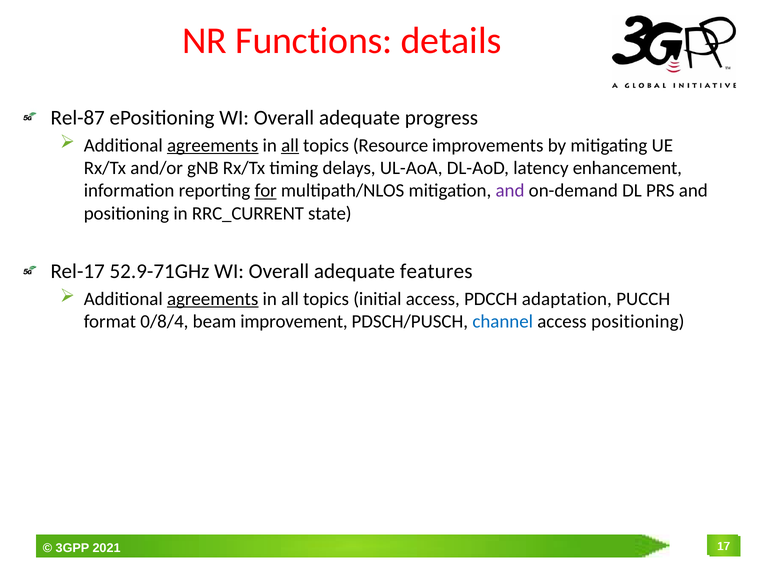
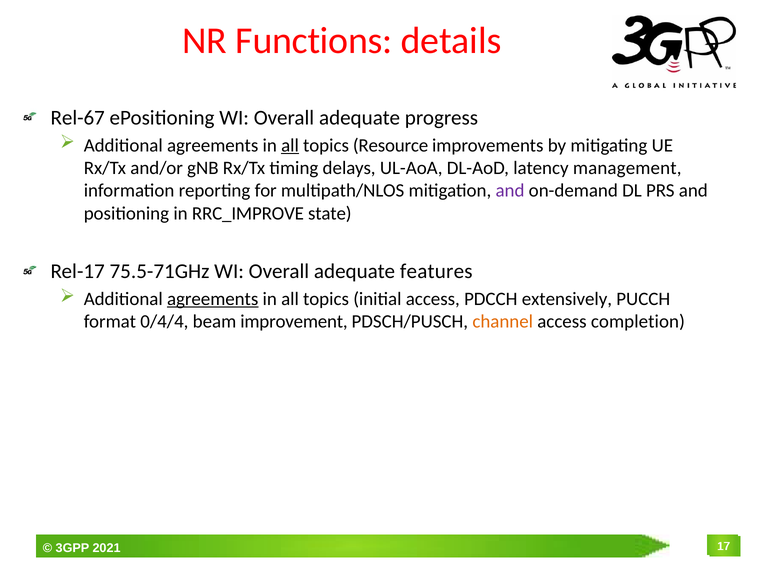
Rel-87: Rel-87 -> Rel-67 (78, 118)
agreements underline: present -> none (213, 145)
enhancement: enhancement -> management (627, 168)
for underline: present -> none (266, 191)
RRC_CURRENT: RRC_CURRENT -> RRC_IMPROVE (248, 214)
52.9-71GHz: 52.9-71GHz -> 75.5-71GHz (160, 271)
adaptation: adaptation -> extensively (567, 299)
0/8/4: 0/8/4 -> 0/4/4 (164, 322)
channel colour: blue -> orange (503, 322)
access positioning: positioning -> completion (638, 322)
